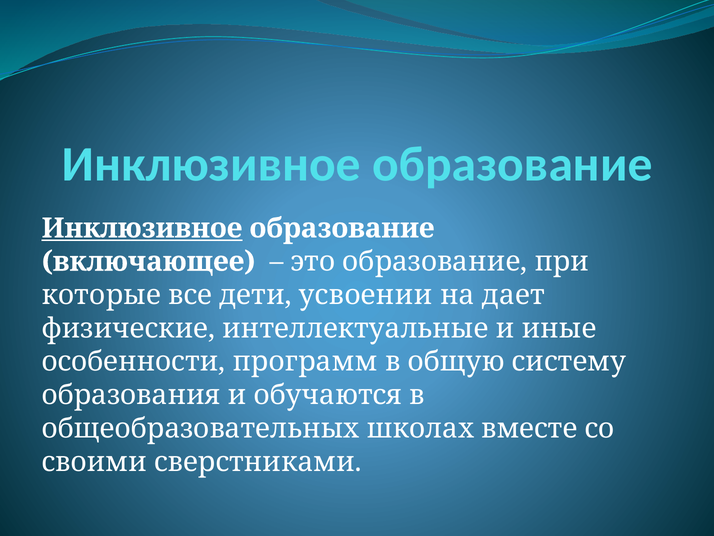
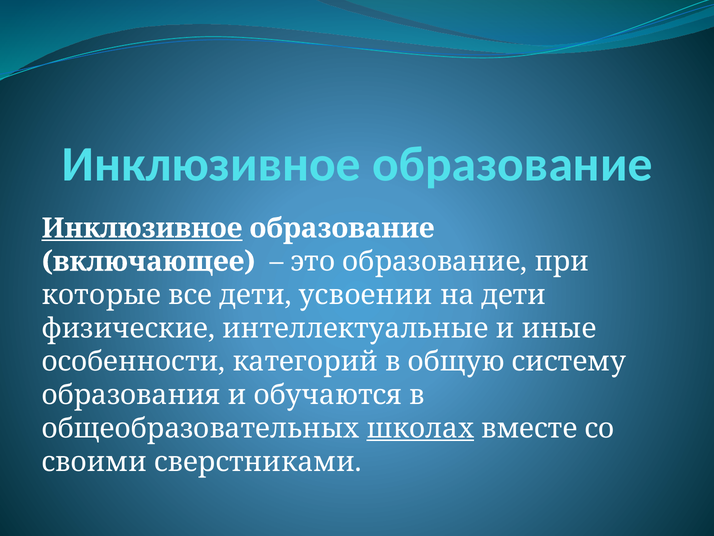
на дает: дает -> дети (514, 295)
программ: программ -> категорий (305, 361)
школах underline: none -> present (420, 428)
